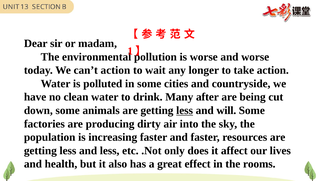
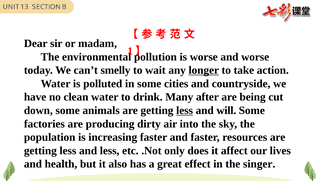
can’t action: action -> smelly (116, 70)
longer underline: none -> present (204, 70)
rooms: rooms -> singer (259, 164)
